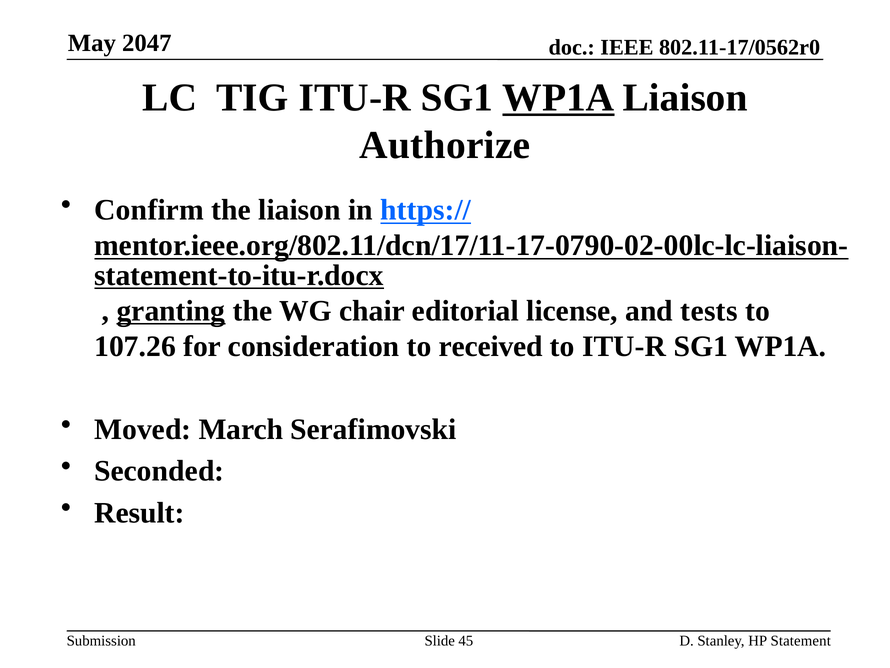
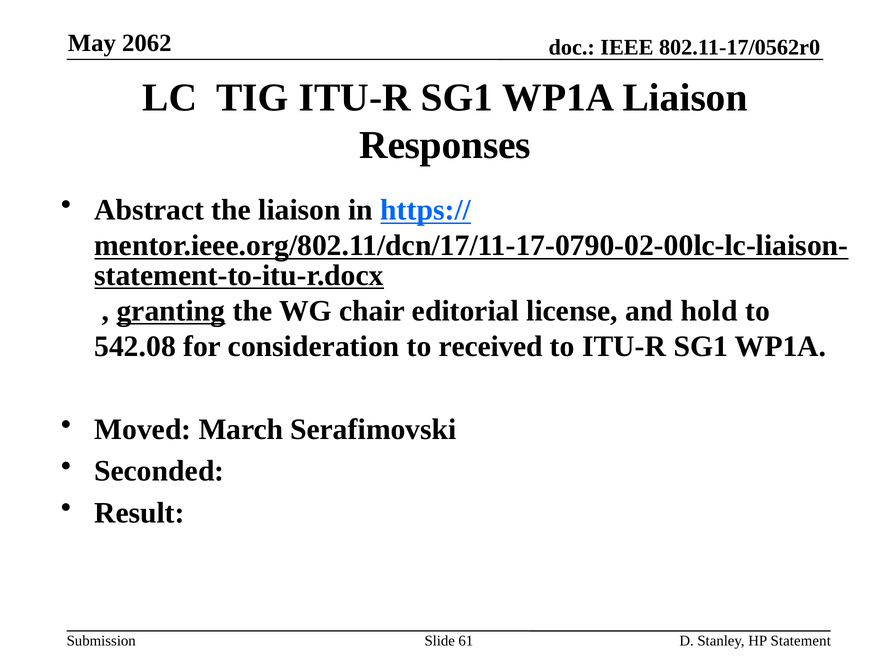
2047: 2047 -> 2062 (147, 43)
WP1A underline: present -> none (558, 98)
Authorize: Authorize -> Responses (445, 145)
Confirm: Confirm -> Abstract (149, 210)
tests: tests -> hold (709, 311)
107.26: 107.26 -> 542.08 (135, 346)
45: 45 -> 61 (466, 640)
